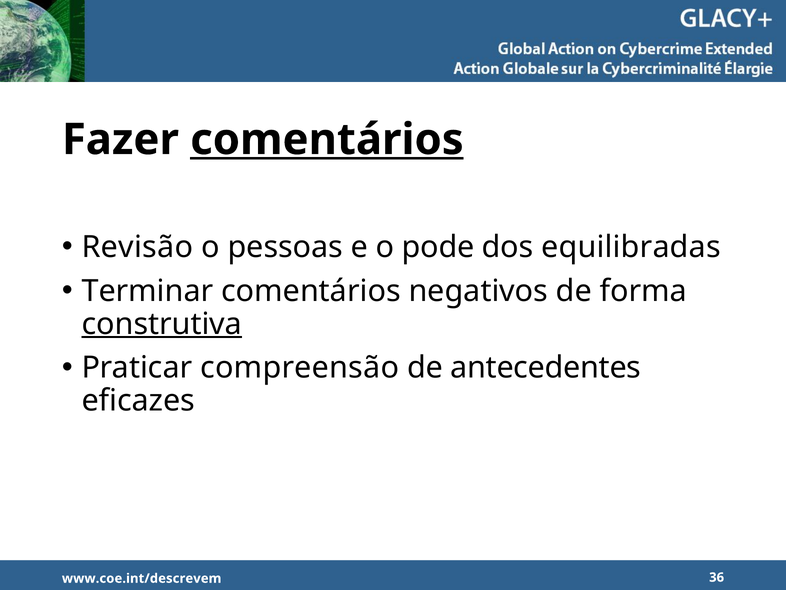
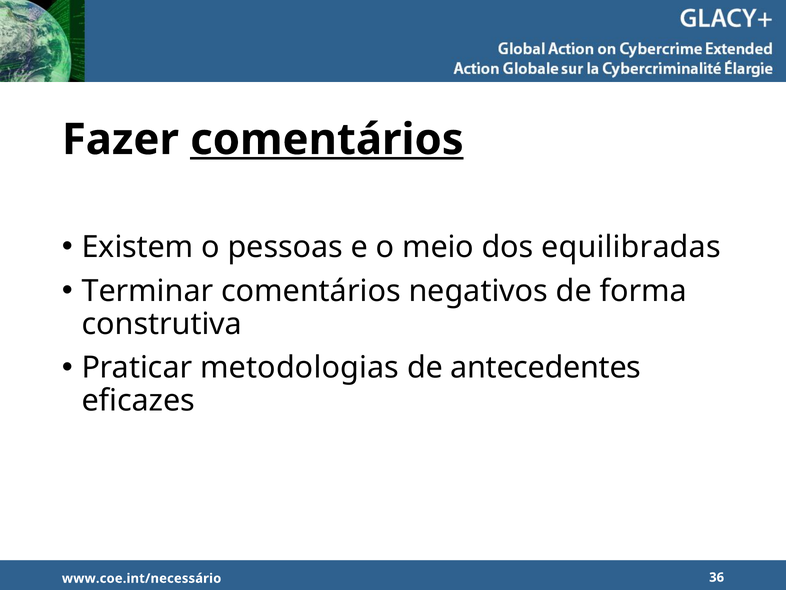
Revisão: Revisão -> Existem (138, 247)
pode: pode -> meio (438, 247)
construtiva underline: present -> none (162, 324)
compreensão: compreensão -> metodologias (300, 368)
www.coe.int/descrevem: www.coe.int/descrevem -> www.coe.int/necessário (142, 578)
